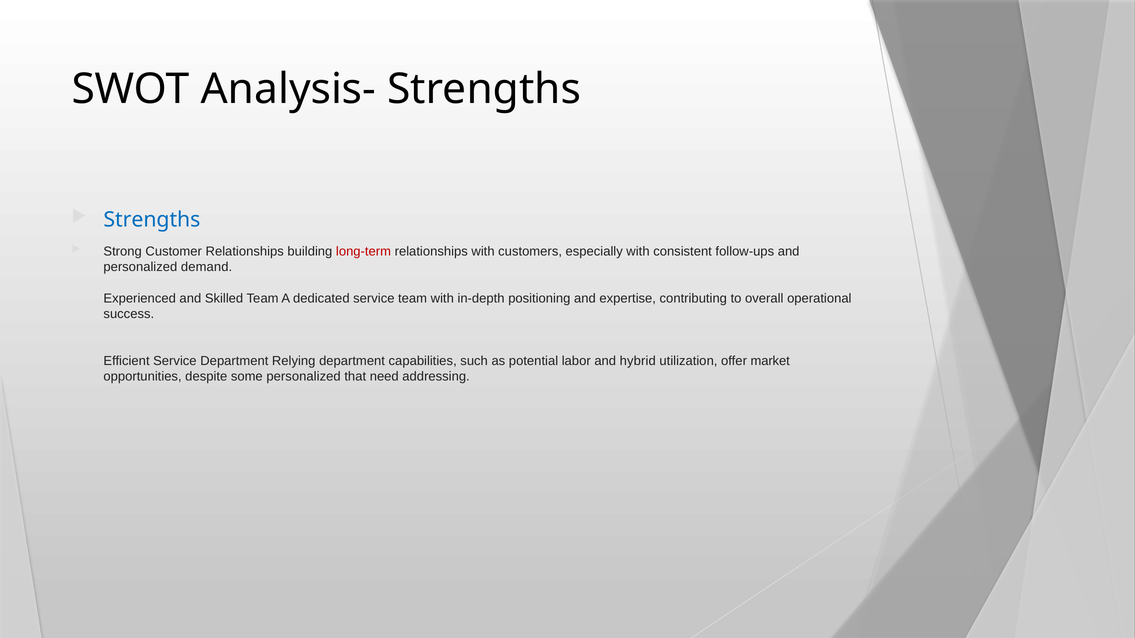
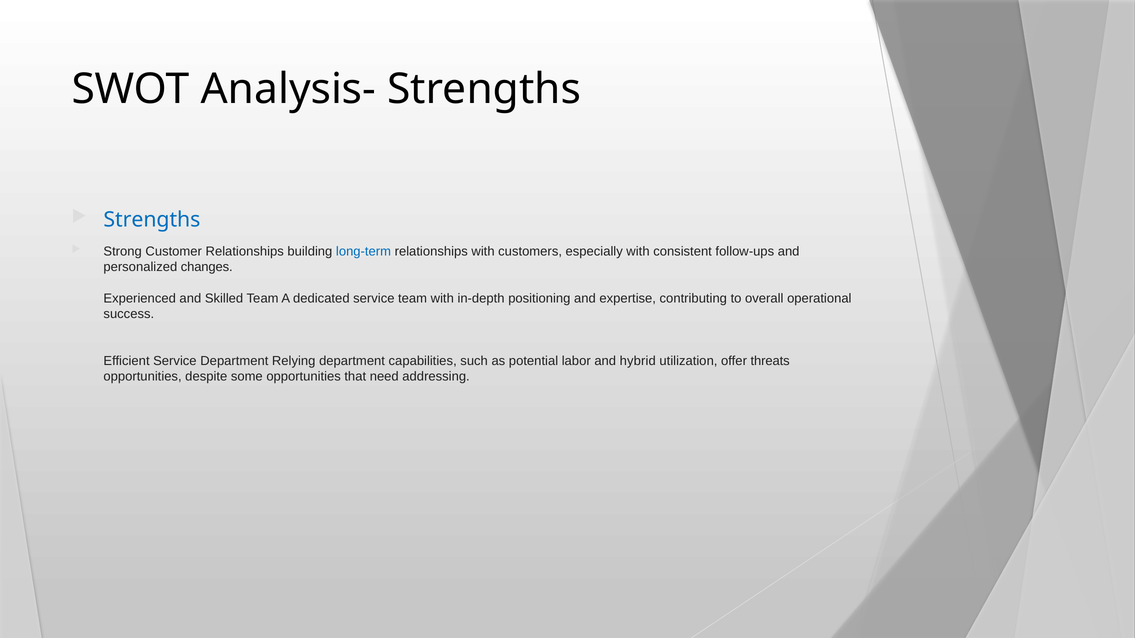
long-term colour: red -> blue (363, 252)
demand: demand -> changes (207, 267)
market: market -> threats (770, 361)
some personalized: personalized -> opportunities (304, 377)
